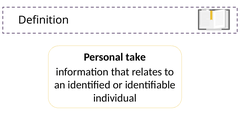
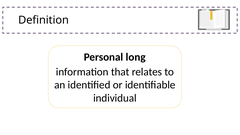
take: take -> long (136, 57)
